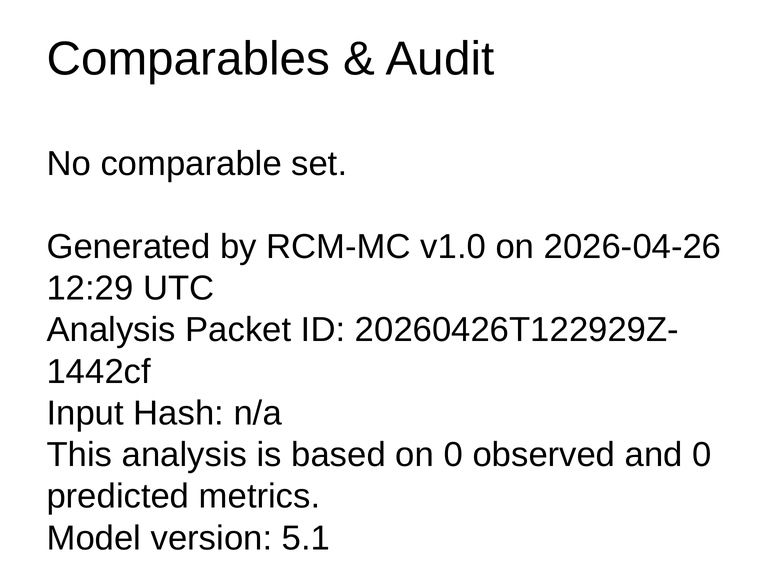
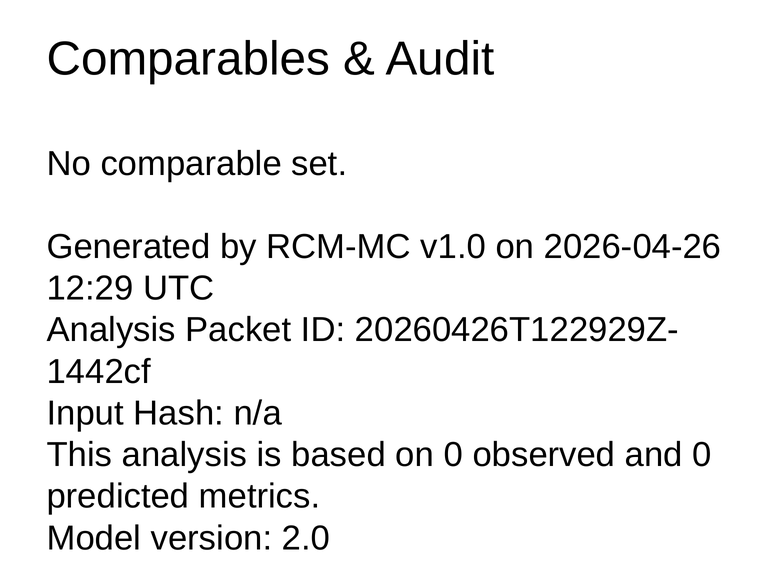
5.1: 5.1 -> 2.0 (306, 538)
